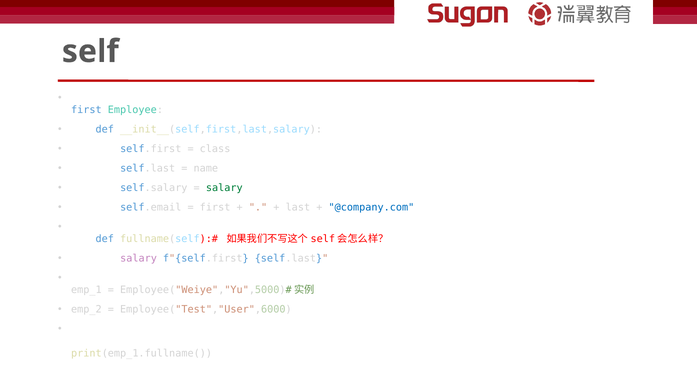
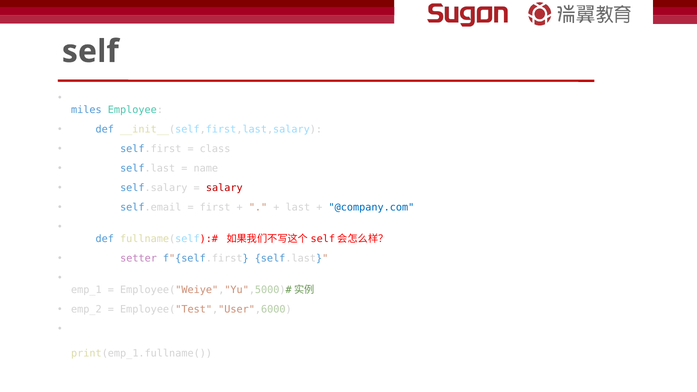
first: first -> miles (86, 110)
salary colour: green -> red (224, 188)
salary: salary -> setter (139, 258)
